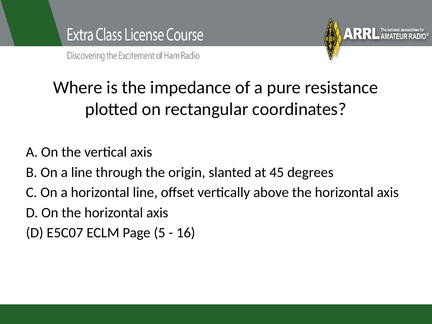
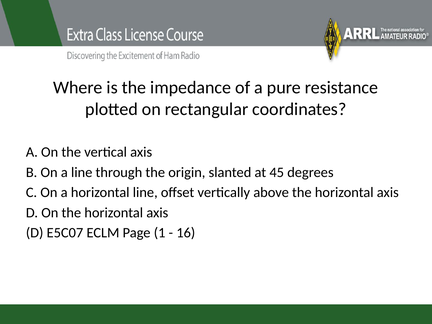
5: 5 -> 1 (160, 233)
